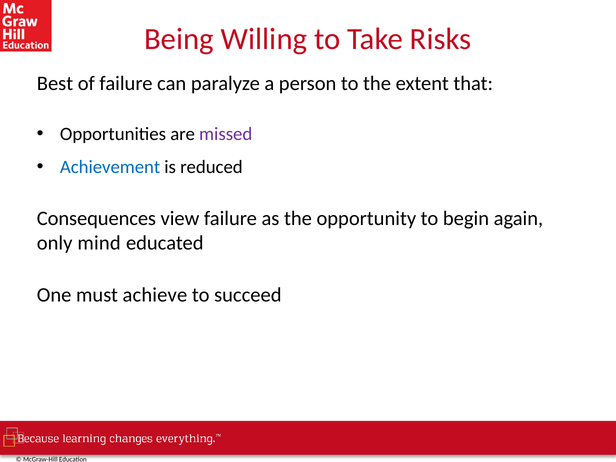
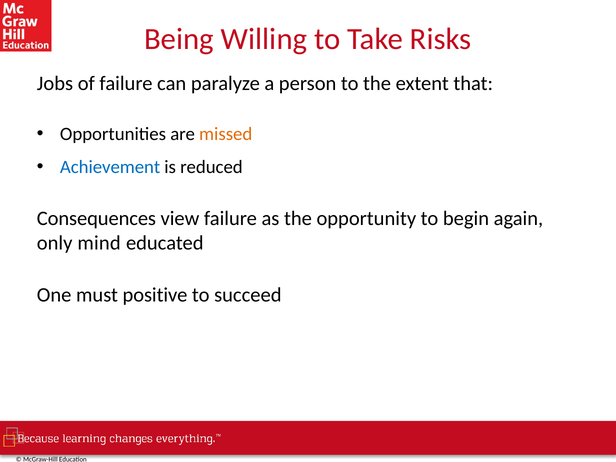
Best: Best -> Jobs (55, 84)
missed colour: purple -> orange (226, 134)
achieve: achieve -> positive (155, 295)
